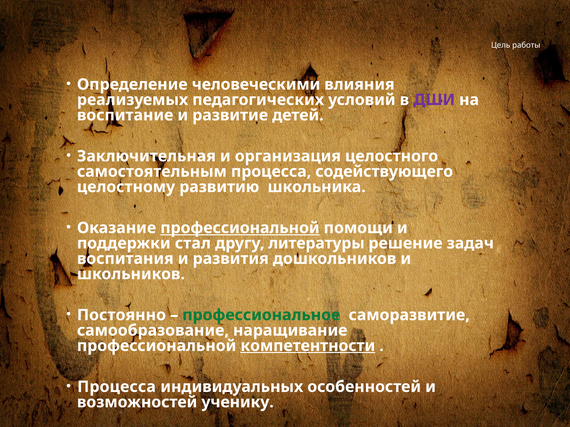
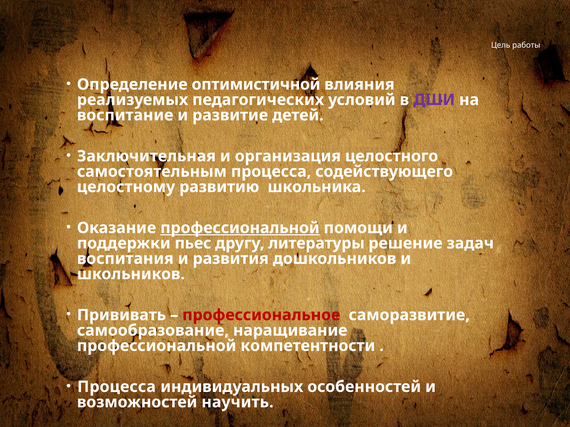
человеческими: человеческими -> оптимистичной (256, 85)
стал: стал -> пьес (193, 244)
Постоянно: Постоянно -> Прививать (122, 315)
профессиональное colour: green -> red (261, 315)
компетентности underline: present -> none (308, 346)
ученику: ученику -> научить (238, 403)
